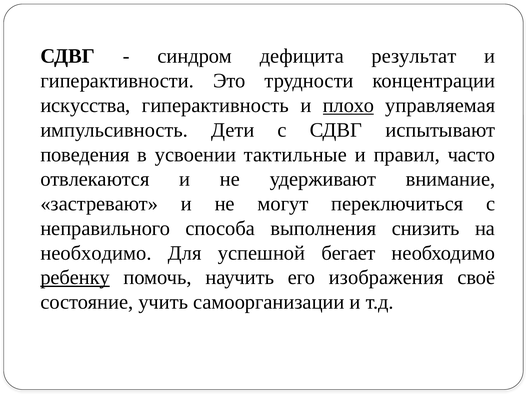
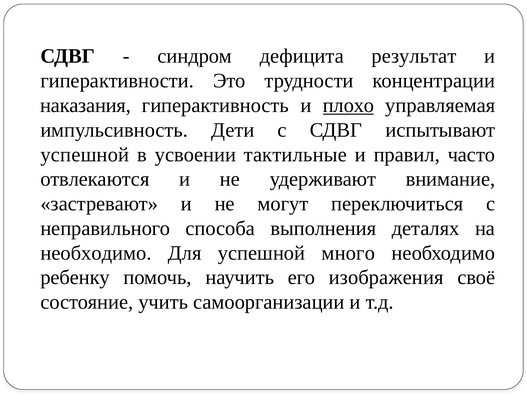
искусства: искусства -> наказания (85, 105)
поведения: поведения -> успешной (85, 155)
снизить: снизить -> деталях (426, 228)
бегает: бегает -> много (348, 253)
ребенку underline: present -> none (75, 278)
